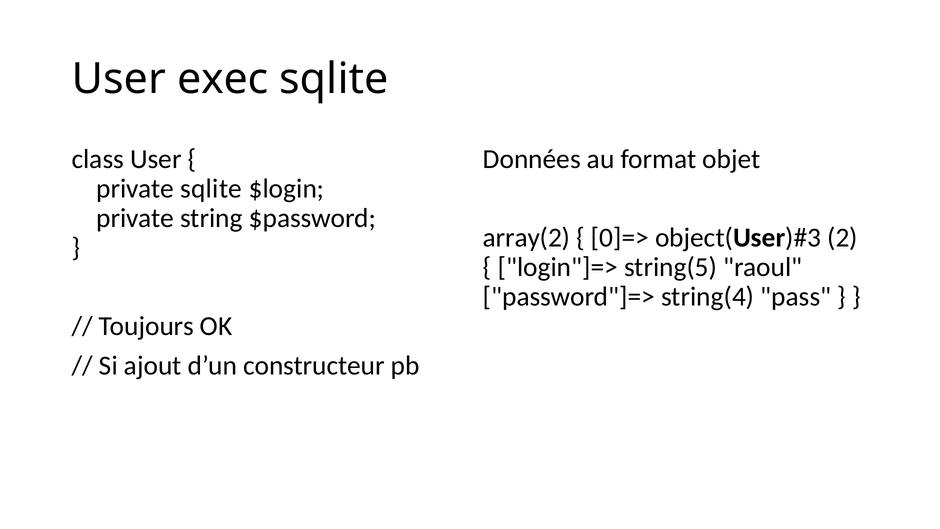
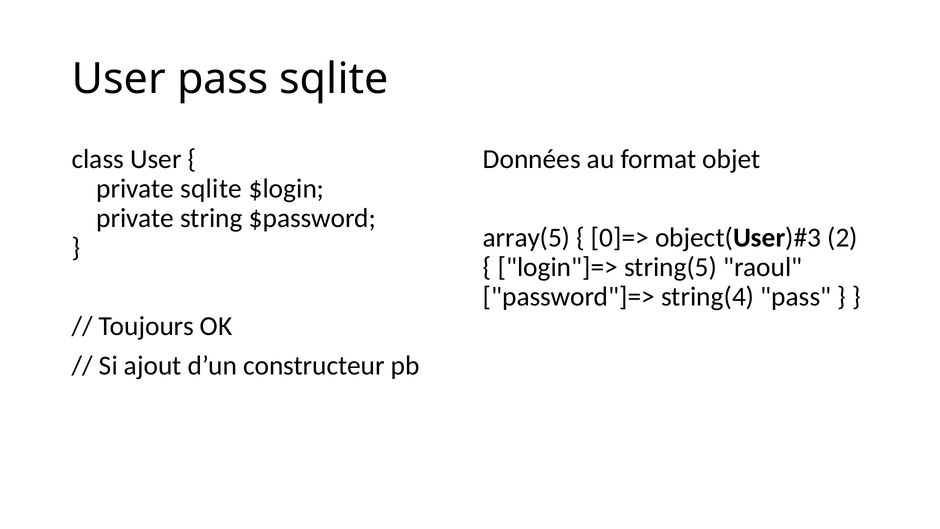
User exec: exec -> pass (223, 79)
array(2: array(2 -> array(5 (527, 238)
